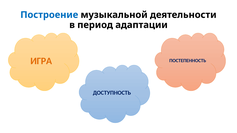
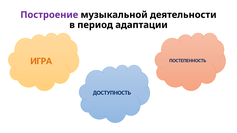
Построение colour: blue -> purple (49, 15)
